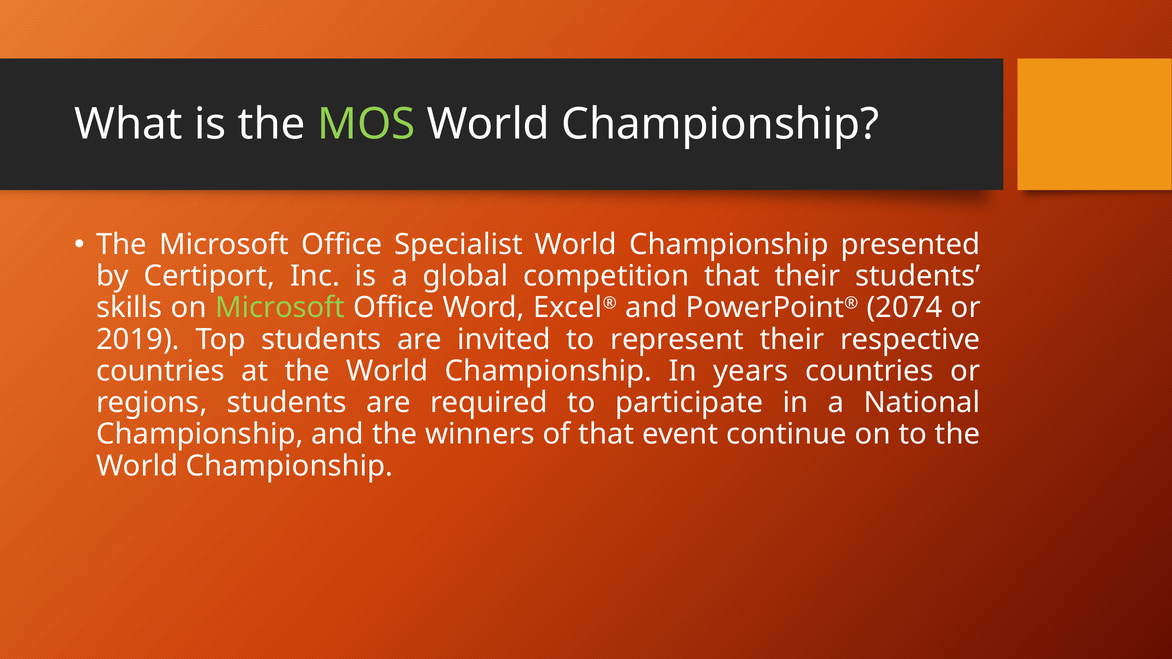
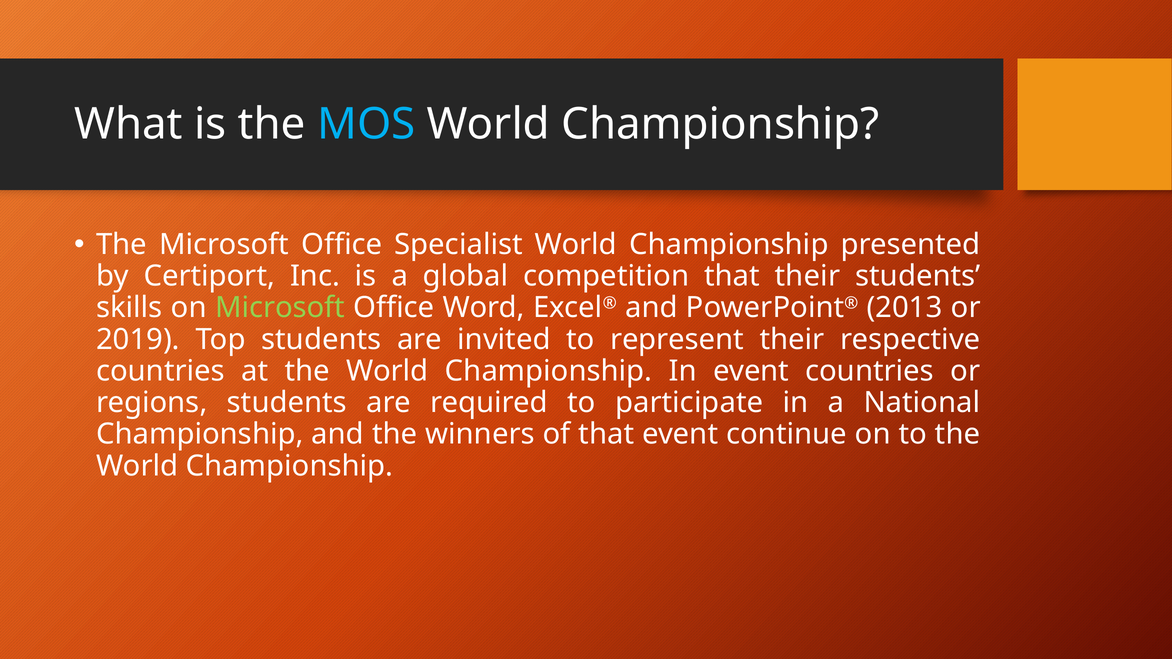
MOS colour: light green -> light blue (366, 124)
2074: 2074 -> 2013 (905, 308)
In years: years -> event (751, 371)
